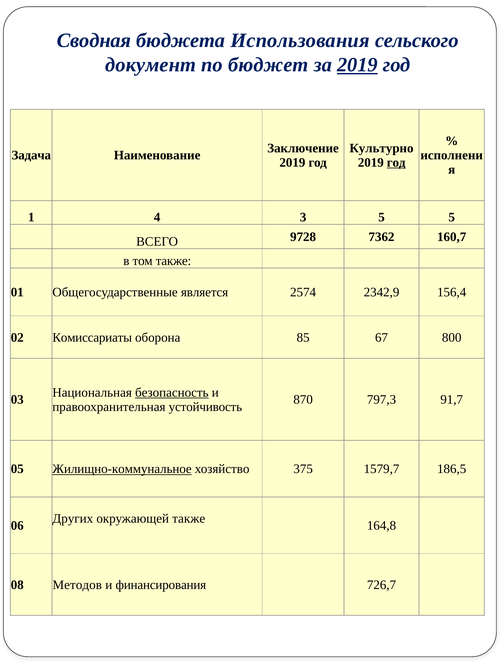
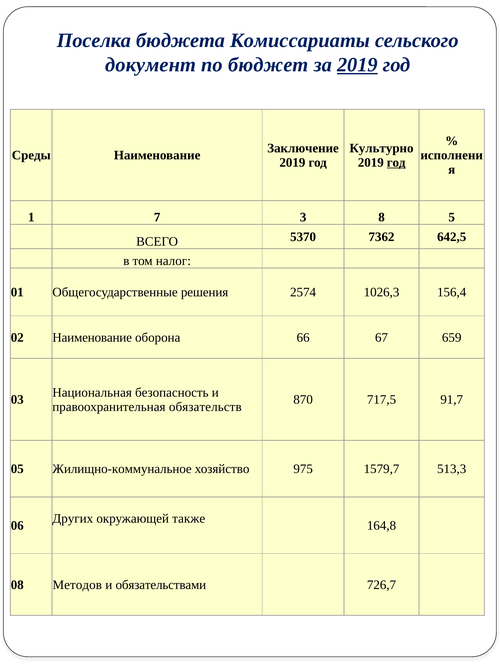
Сводная: Сводная -> Поселка (94, 40)
Использования: Использования -> Комиссариаты (300, 40)
Задача: Задача -> Среды (31, 155)
4: 4 -> 7 (157, 218)
3 5: 5 -> 8 (382, 218)
9728: 9728 -> 5370 (303, 237)
160,7: 160,7 -> 642,5 (452, 237)
том также: также -> налог (173, 261)
является: является -> решения (205, 293)
2342,9: 2342,9 -> 1026,3 (382, 293)
02 Комиссариаты: Комиссариаты -> Наименование (92, 338)
85: 85 -> 66 (303, 338)
800: 800 -> 659 (452, 338)
безопасность underline: present -> none (172, 393)
797,3: 797,3 -> 717,5 (382, 400)
устойчивость: устойчивость -> обязательств (205, 407)
Жилищно-коммунальное underline: present -> none (122, 469)
375: 375 -> 975 (303, 469)
186,5: 186,5 -> 513,3 (452, 469)
финансирования: финансирования -> обязательствами (161, 585)
